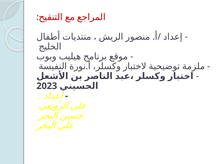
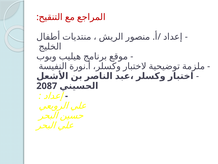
2023: 2023 -> 2087 (47, 86)
